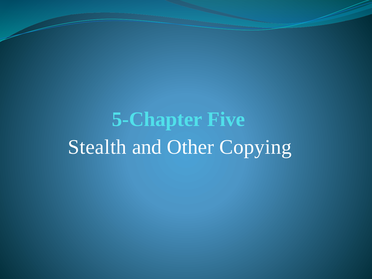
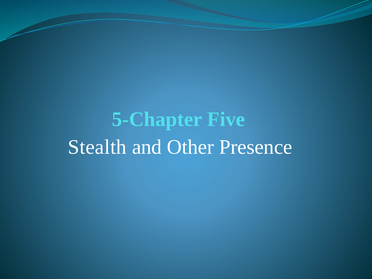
Copying: Copying -> Presence (256, 147)
